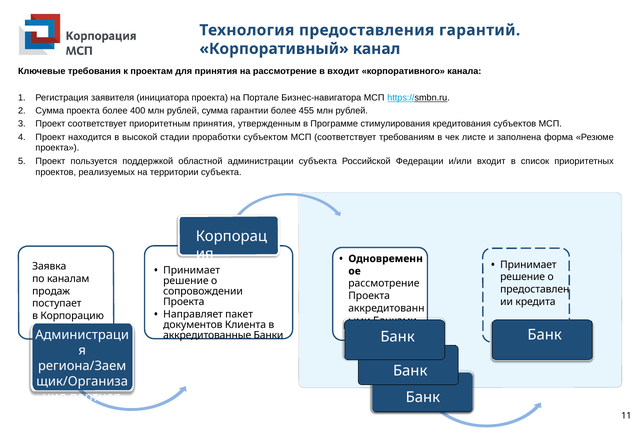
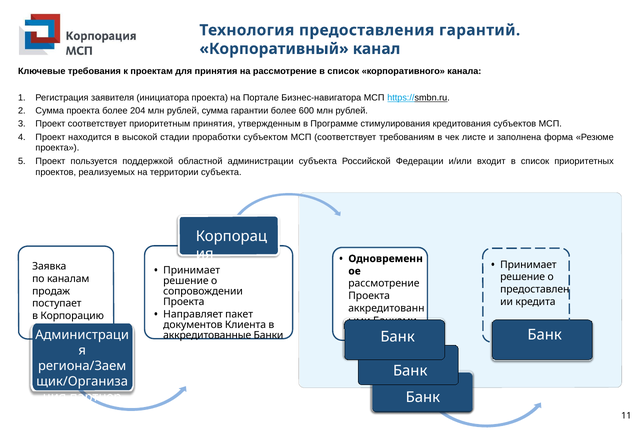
рассмотрение в входит: входит -> список (343, 71)
400: 400 -> 204 (138, 111)
455: 455 -> 600 (306, 111)
